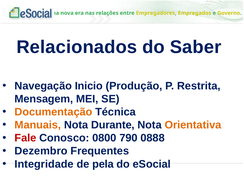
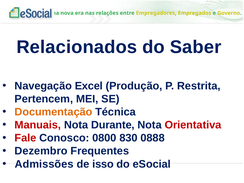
Inicio: Inicio -> Excel (89, 86)
Mensagem: Mensagem -> Pertencem (44, 99)
Manuais colour: orange -> red (38, 125)
Orientativa colour: orange -> red (193, 125)
790: 790 -> 830 (128, 138)
Integridade: Integridade -> Admissões (44, 164)
pela: pela -> isso (103, 164)
